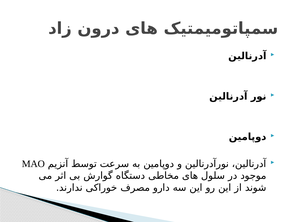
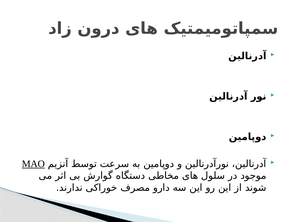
MAO underline: none -> present (33, 164)
